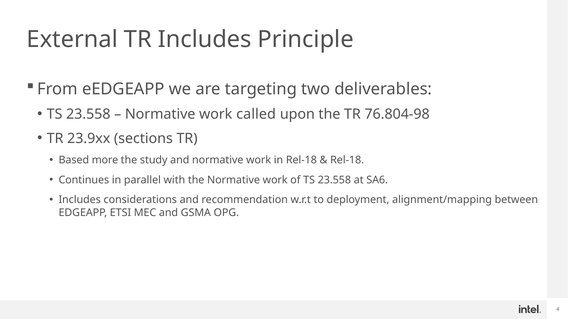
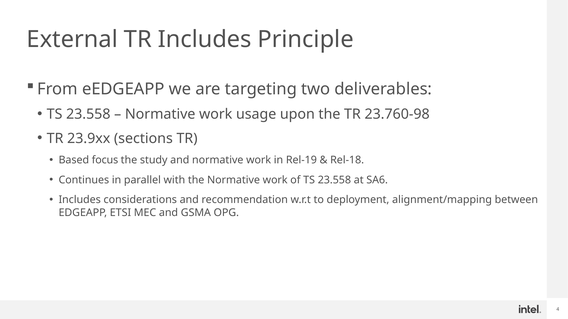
called: called -> usage (256, 114)
76.804-98: 76.804-98 -> 23.760-98 (397, 114)
more: more -> focus (105, 160)
in Rel-18: Rel-18 -> Rel-19 (301, 160)
